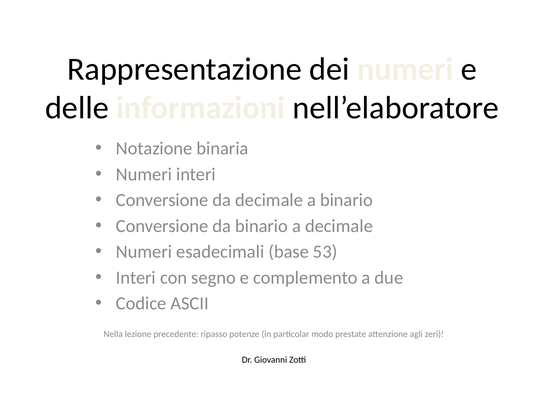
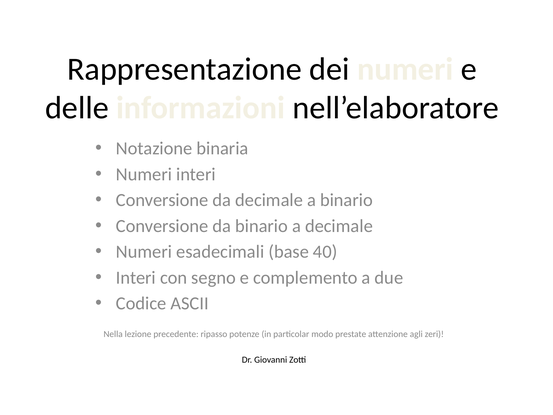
53: 53 -> 40 (325, 252)
